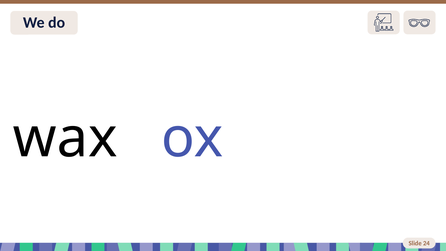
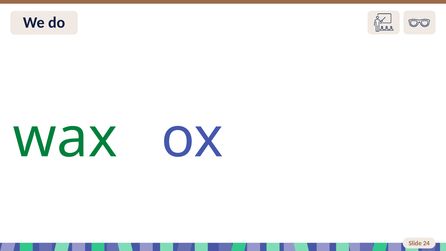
wax colour: black -> green (65, 138)
